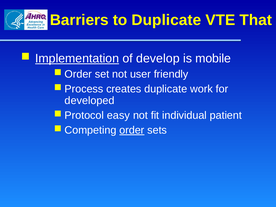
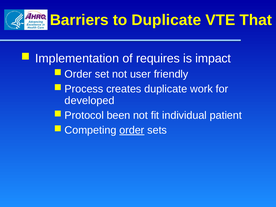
Implementation underline: present -> none (77, 58)
develop: develop -> requires (158, 58)
mobile: mobile -> impact (213, 58)
easy: easy -> been (118, 115)
